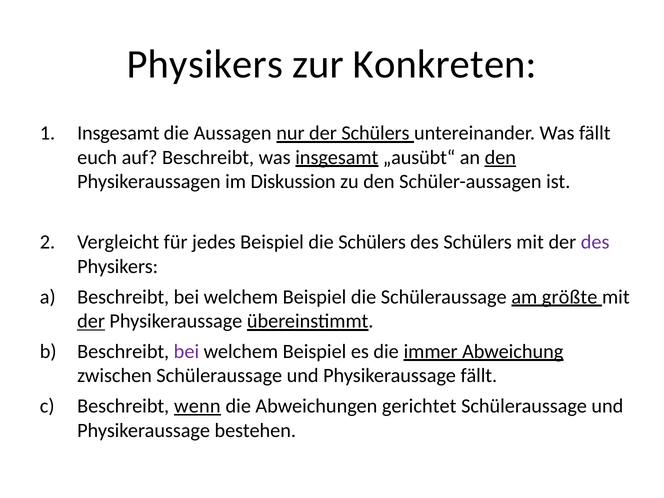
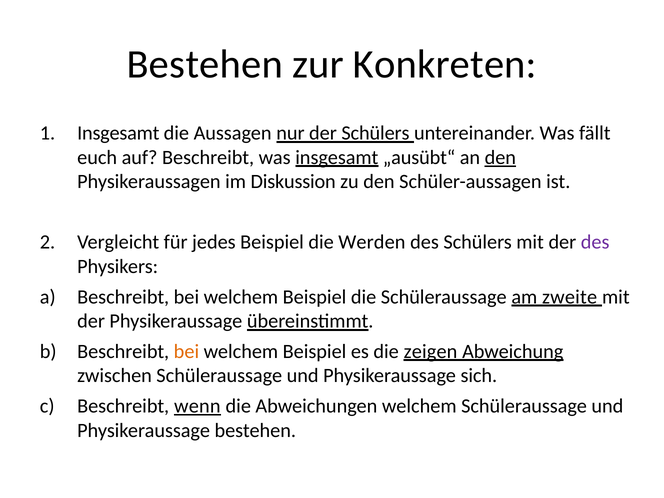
Physikers: Physikers -> Bestehen (205, 64)
die Schülers: Schülers -> Werden (372, 242)
größte: größte -> zweite (570, 297)
der underline: present -> none (91, 321)
bei colour: purple -> orange (186, 351)
immer: immer -> zeigen (431, 351)
Physikeraussage fällt: fällt -> sich (479, 376)
Abweichungen gerichtet: gerichtet -> welchem (419, 406)
